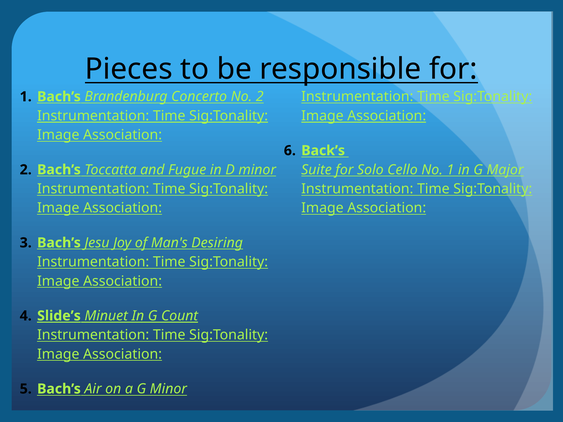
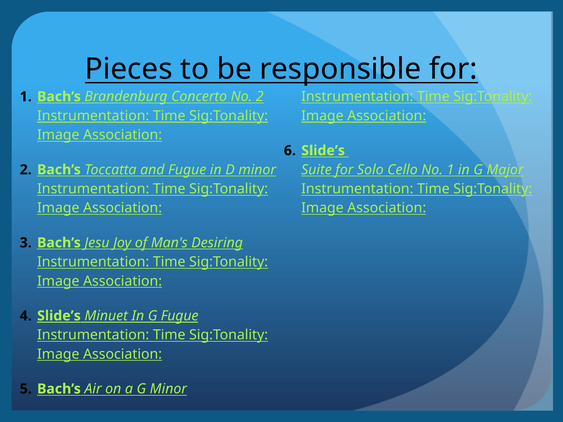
Back’s: Back’s -> Slide’s (323, 151)
G Count: Count -> Fugue (180, 316)
